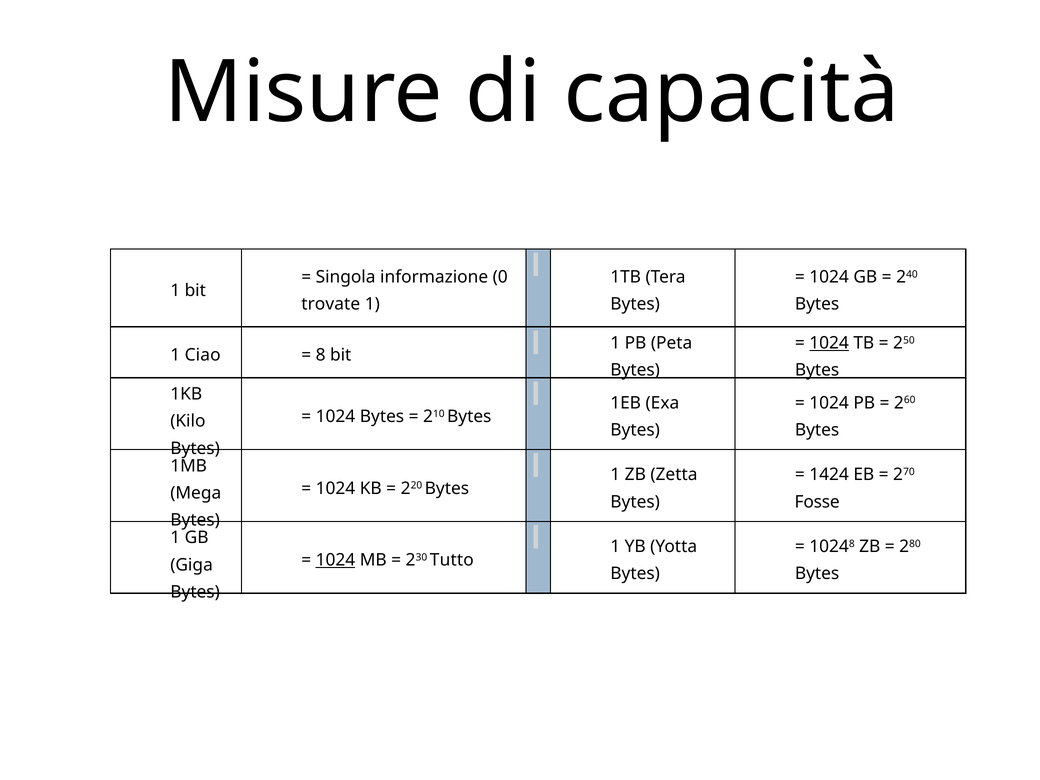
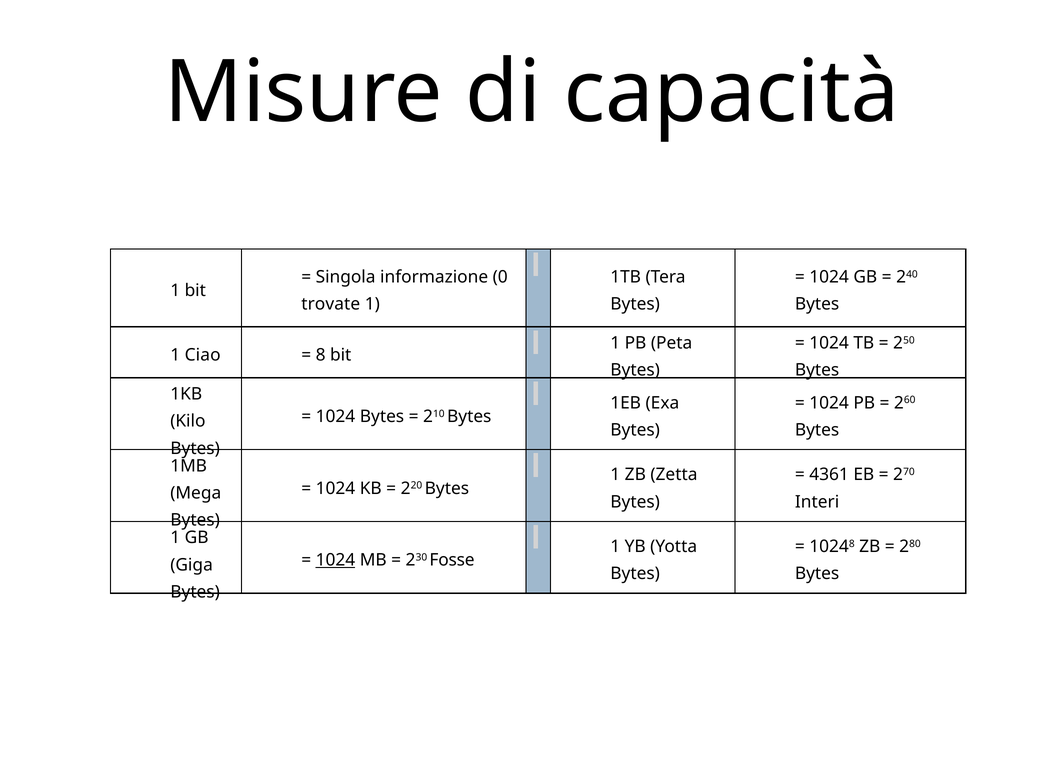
1024 underline: present -> none (829, 343)
1424: 1424 -> 4361 (829, 475)
Fosse: Fosse -> Interi (817, 502)
Tutto: Tutto -> Fosse (452, 560)
